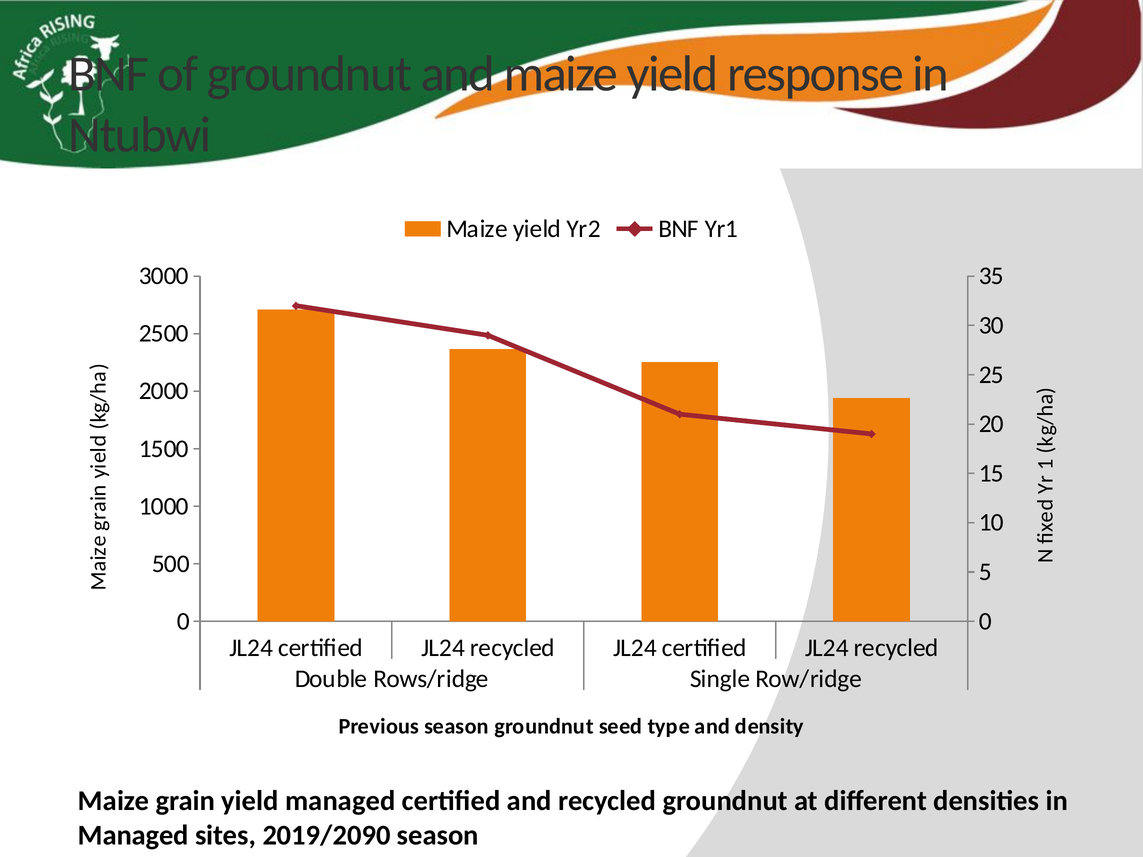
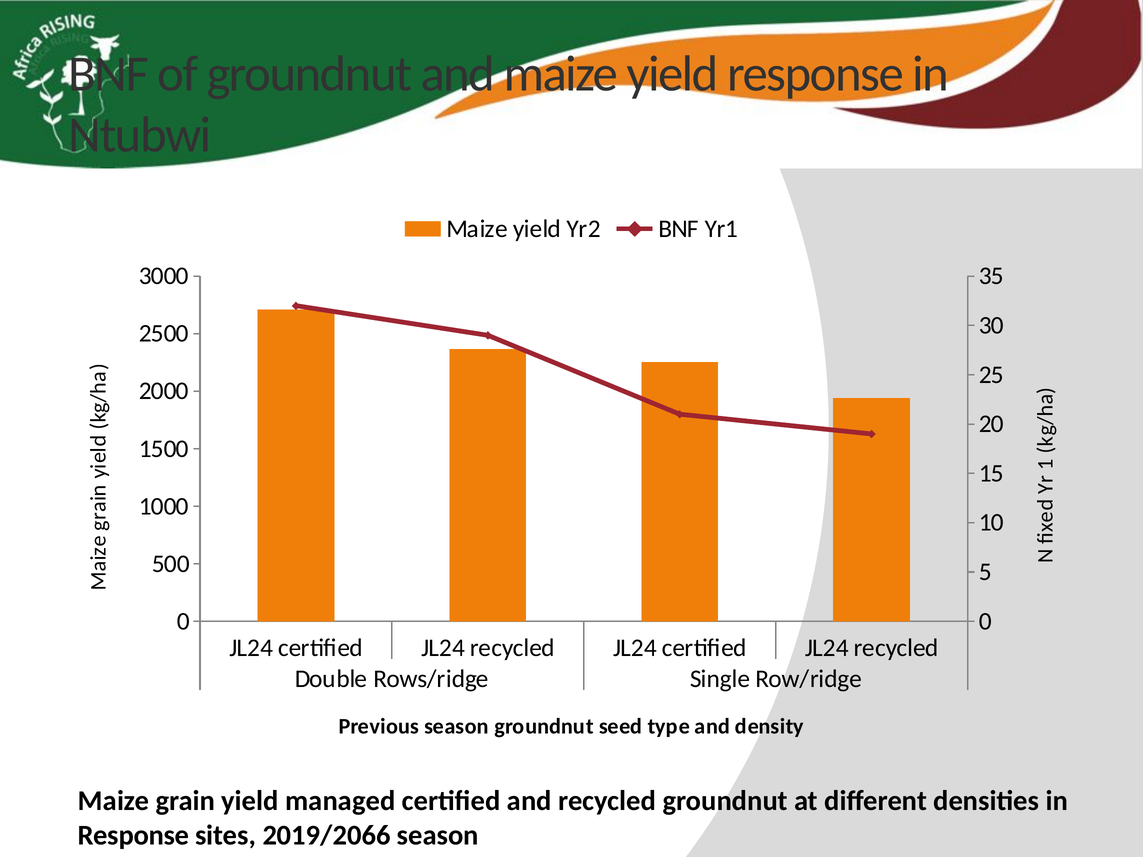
Managed: Managed -> Response (133, 835)
2019/2090: 2019/2090 -> 2019/2066 (327, 835)
